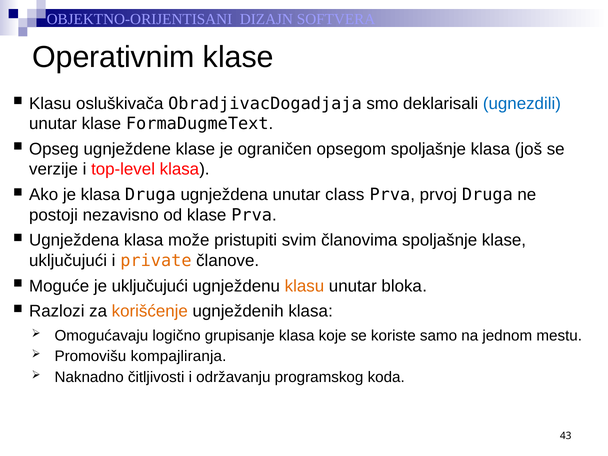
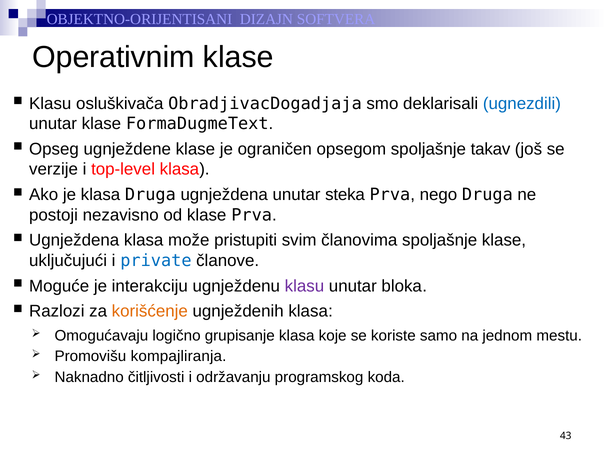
spoljašnje klasa: klasa -> takav (490, 149)
class: class -> steka (345, 195)
prvoj: prvoj -> nego (438, 195)
private colour: orange -> blue (156, 261)
je uključujući: uključujući -> interakciju (150, 286)
klasu colour: orange -> purple (304, 286)
